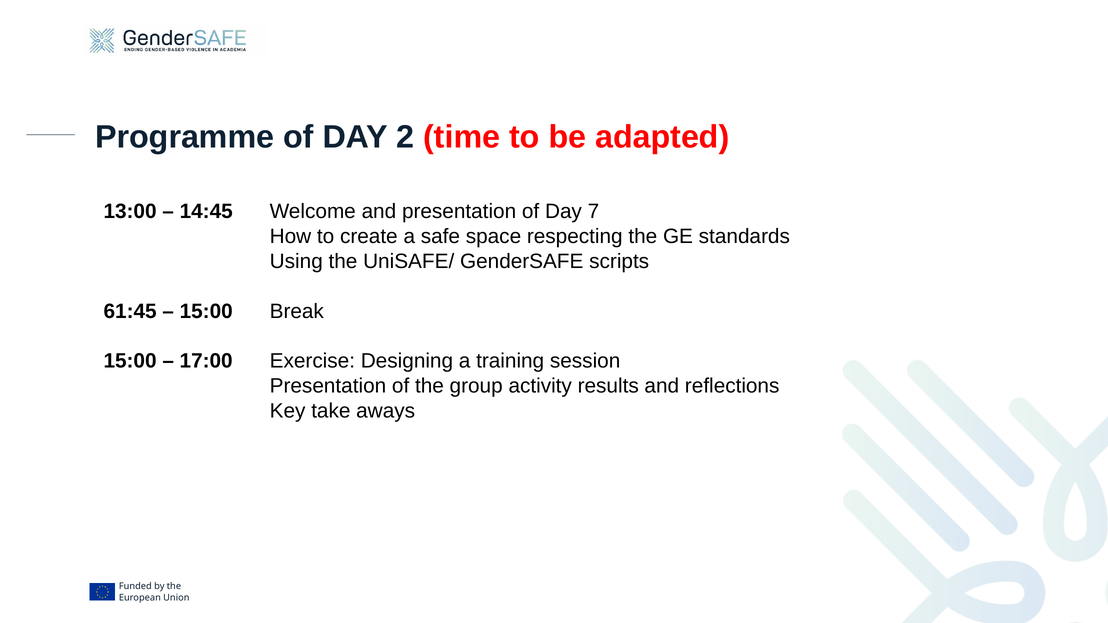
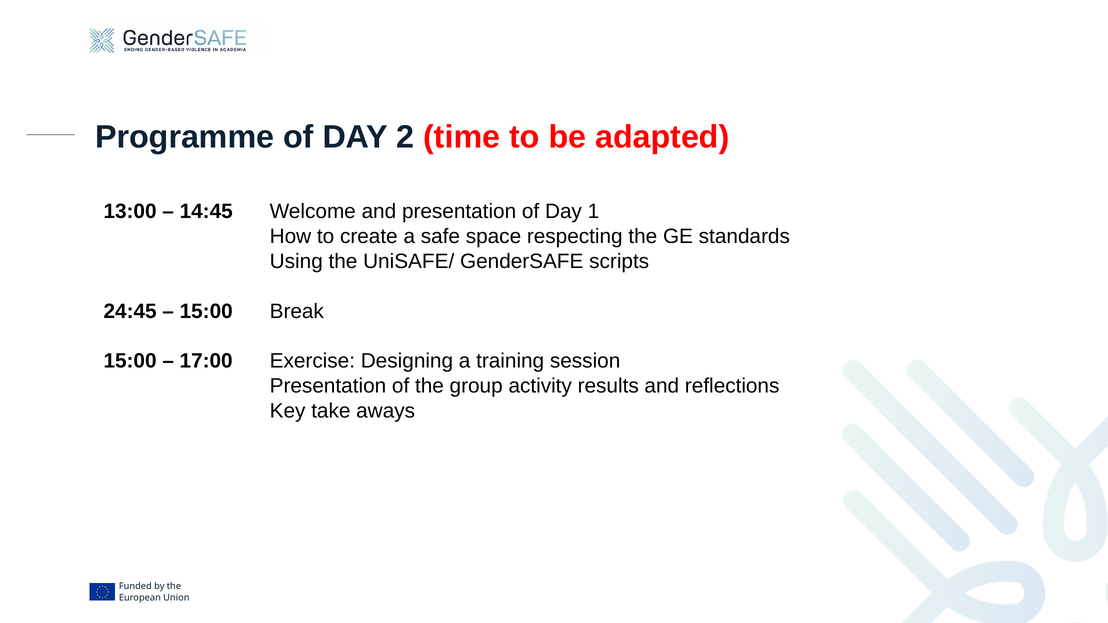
7: 7 -> 1 (593, 212)
61:45: 61:45 -> 24:45 (130, 311)
